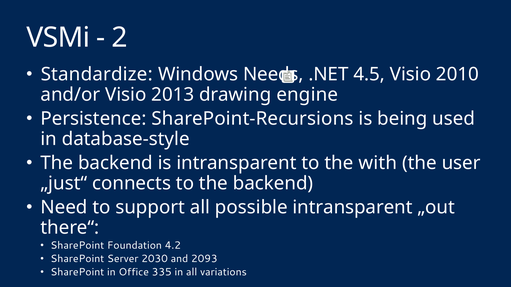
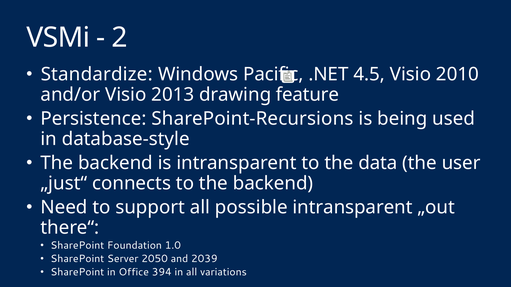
Needs: Needs -> Pacific (273, 74)
engine: engine -> feature (307, 95)
with: with -> data (378, 163)
4.2: 4.2 -> 1.0 (173, 246)
2030: 2030 -> 2050 (155, 259)
2093: 2093 -> 2039 (204, 259)
335: 335 -> 394 (162, 272)
